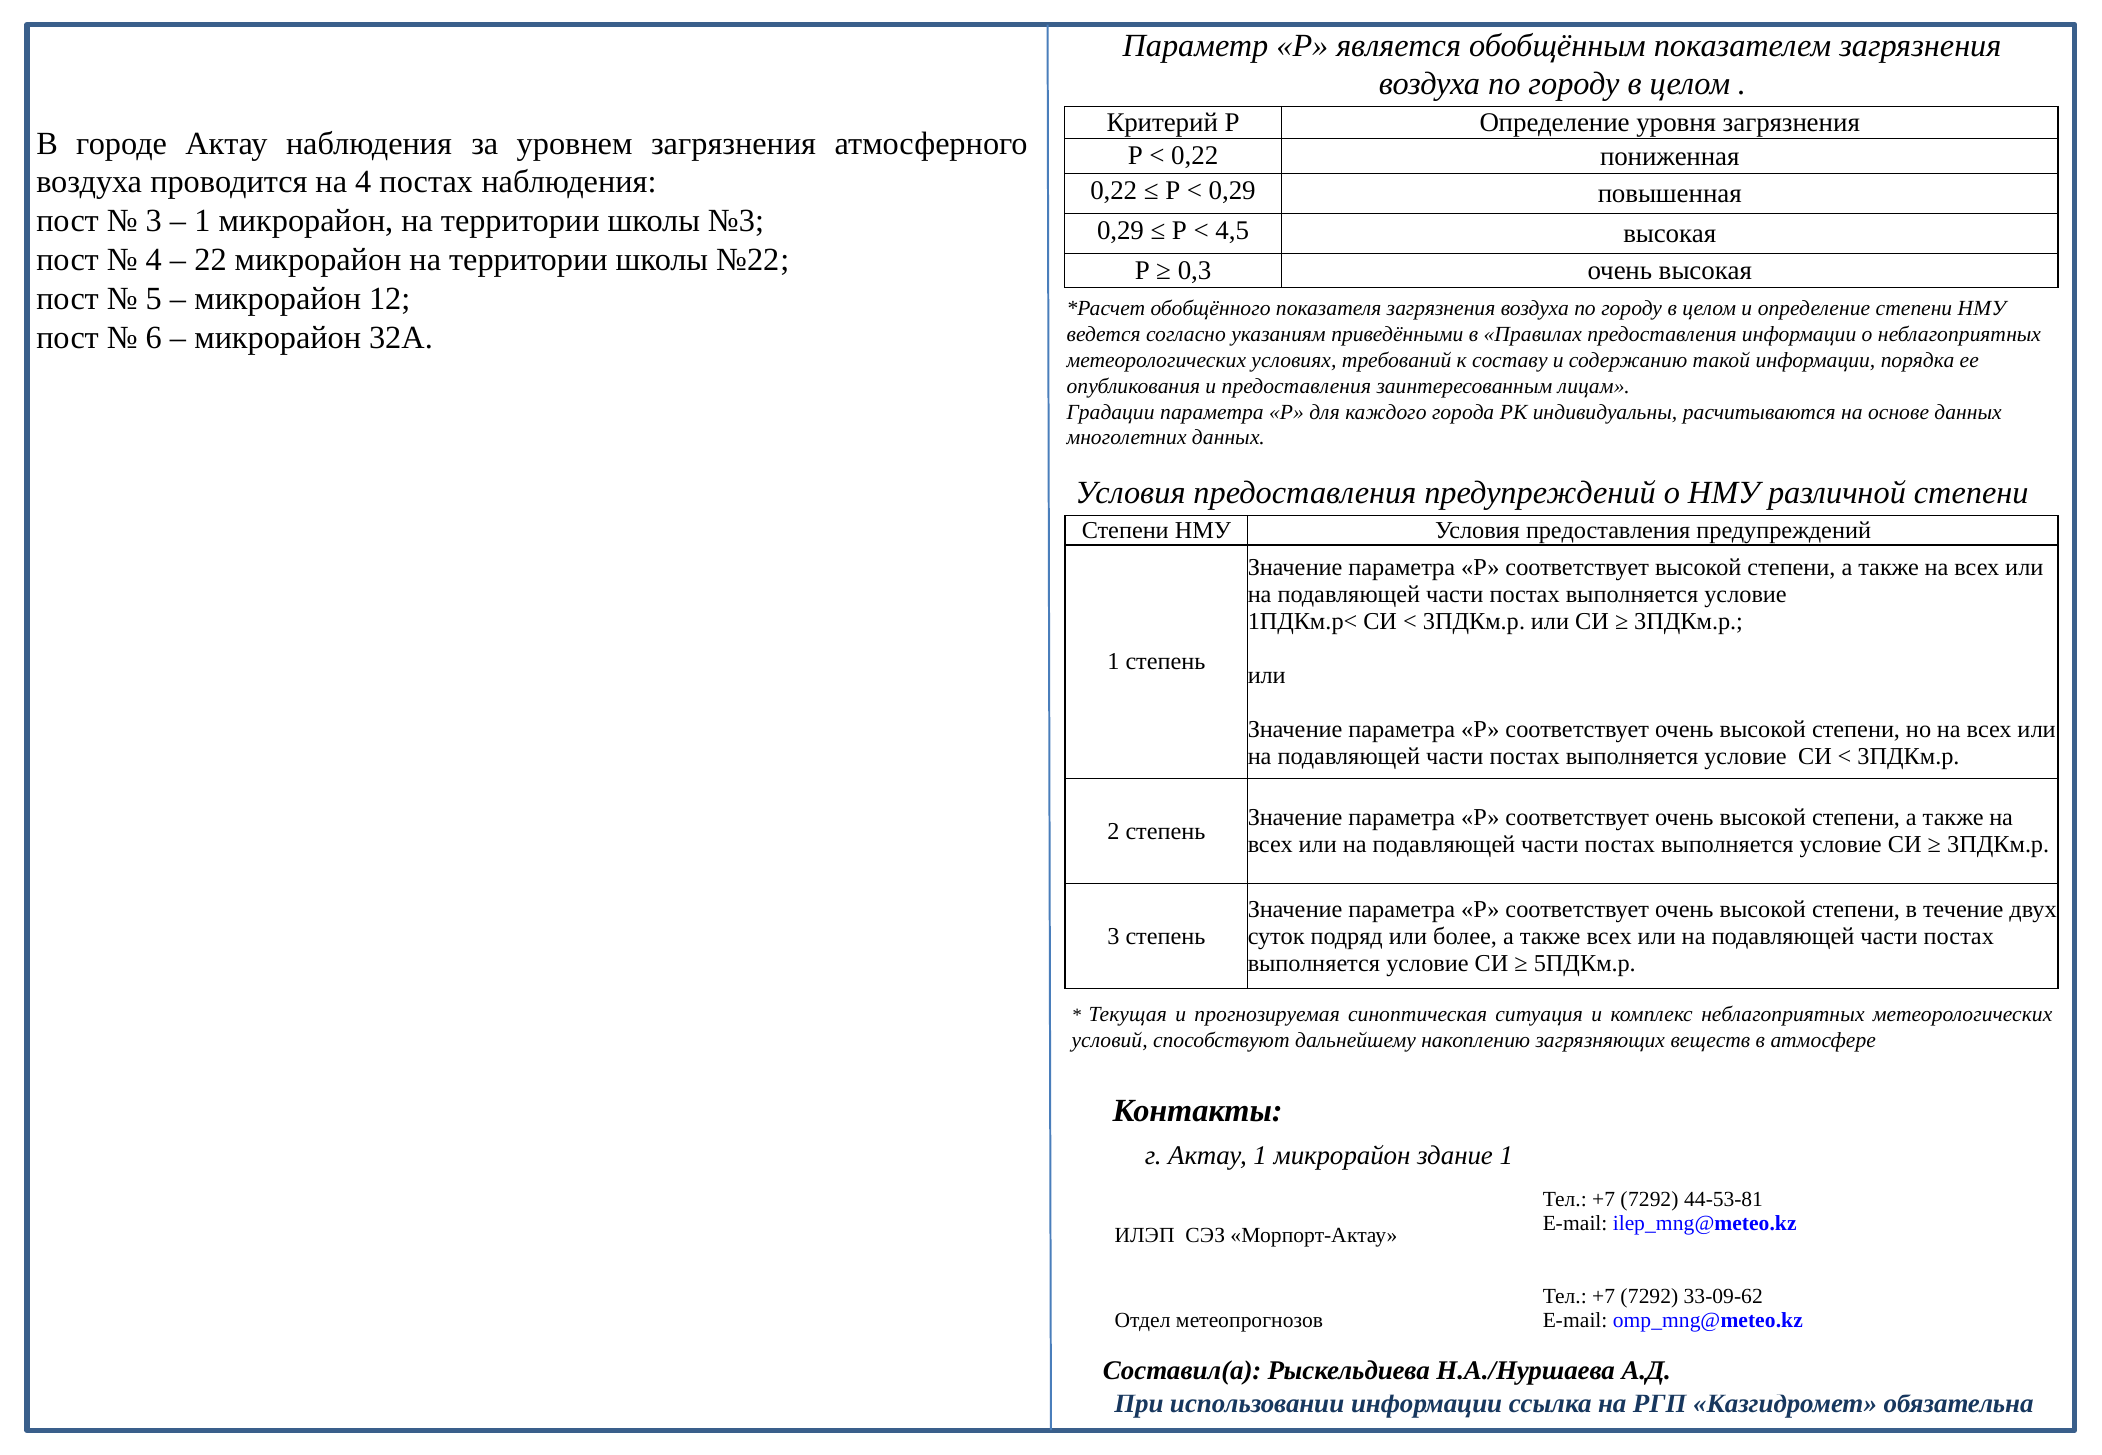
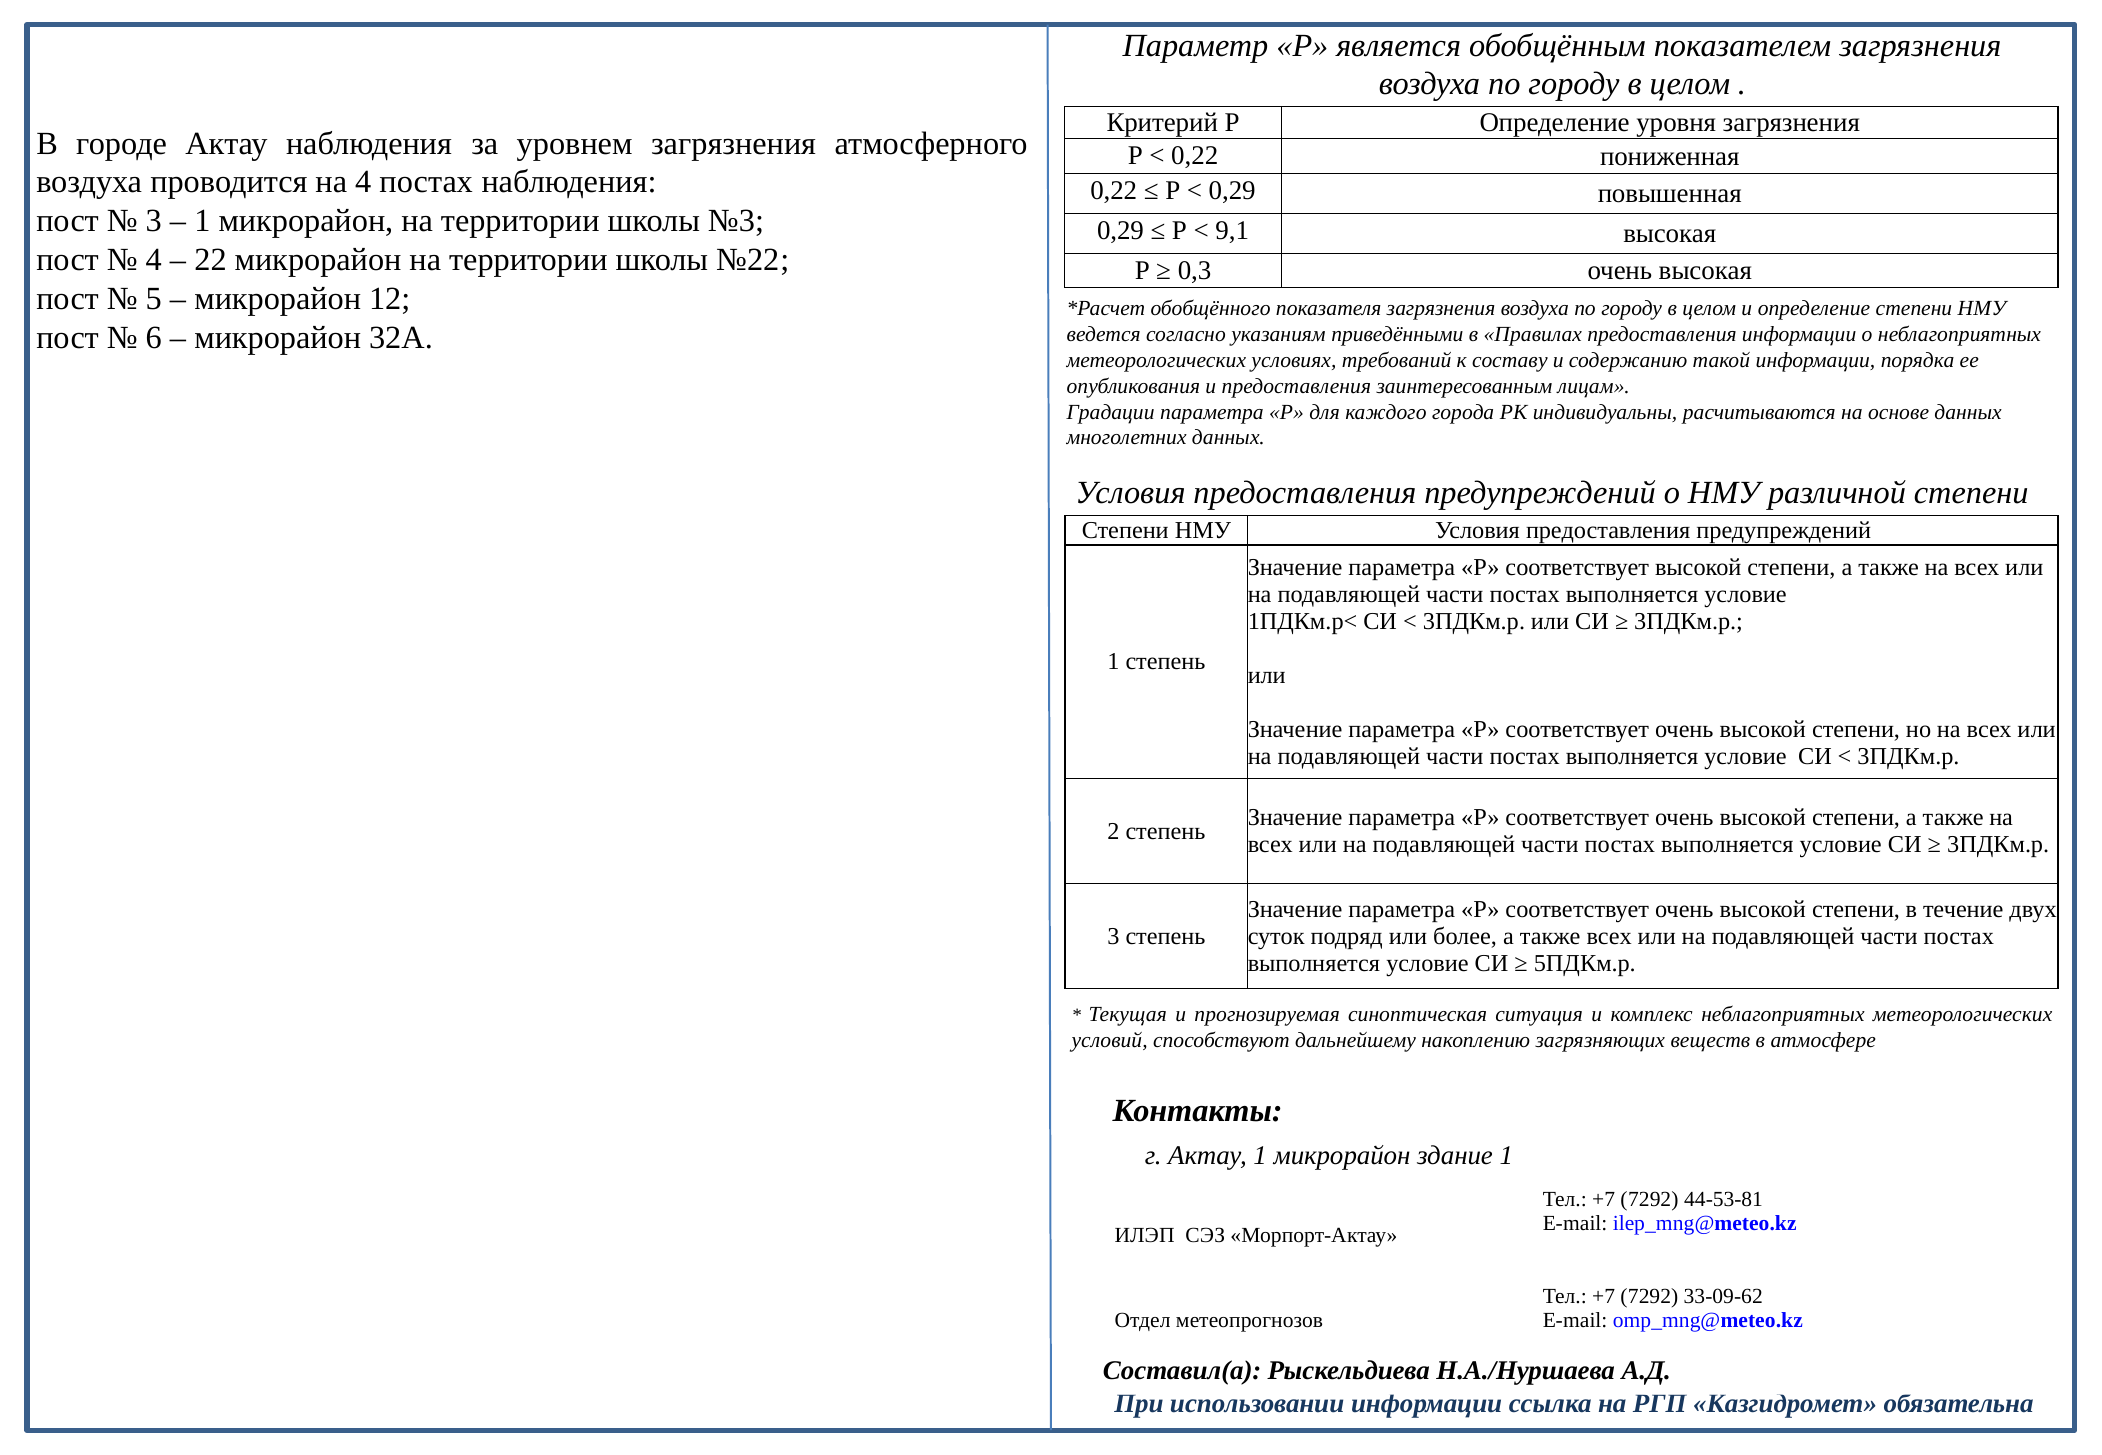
4,5: 4,5 -> 9,1 (1232, 230)
